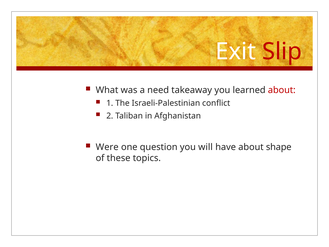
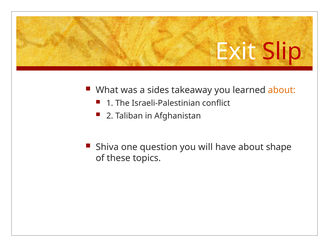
need: need -> sides (158, 90)
about colour: red -> orange (282, 90)
Were: Were -> Shiva (107, 147)
